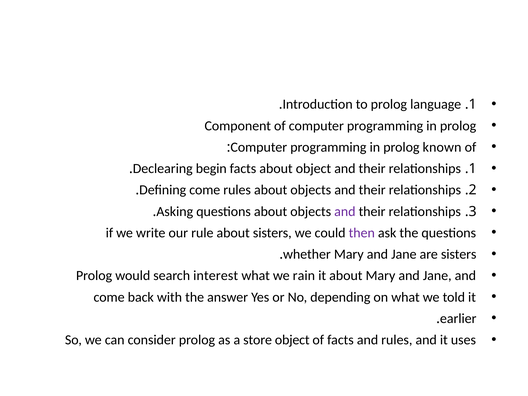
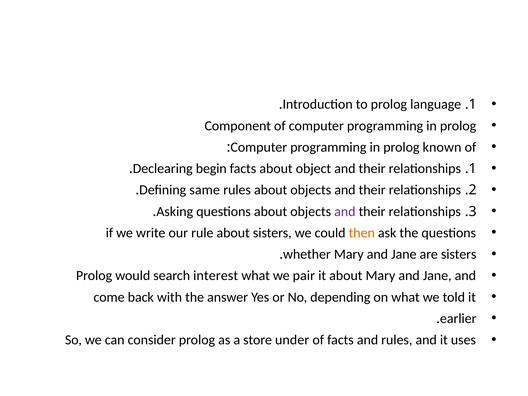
Defining come: come -> same (205, 190)
then colour: purple -> orange (362, 233)
rain: rain -> pair (304, 276)
store object: object -> under (292, 340)
